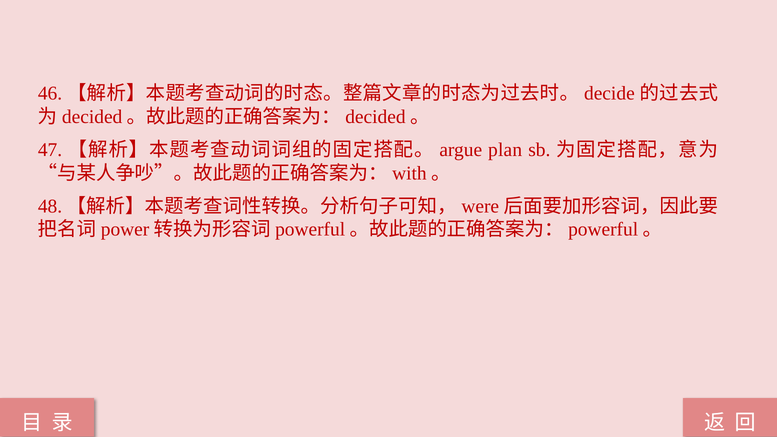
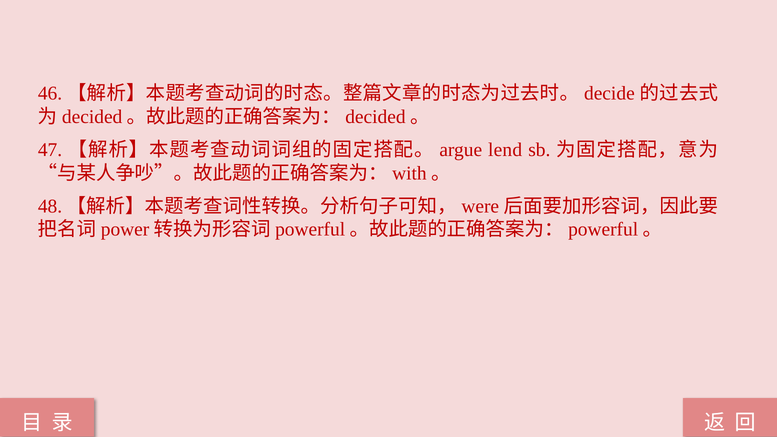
plan: plan -> lend (505, 150)
